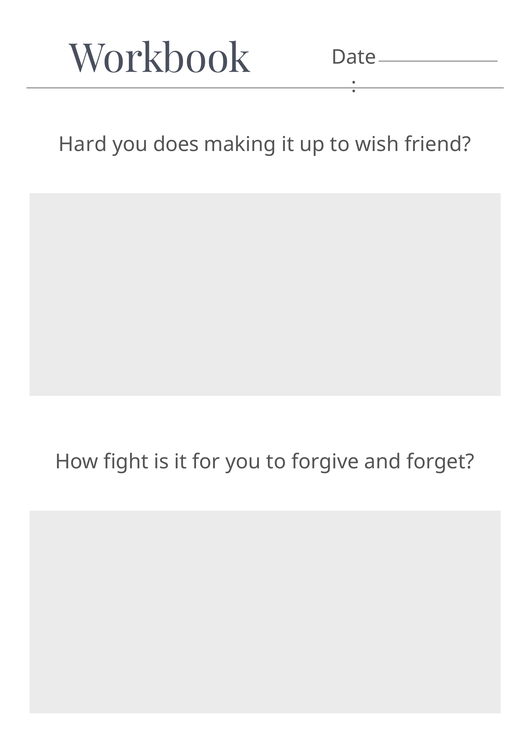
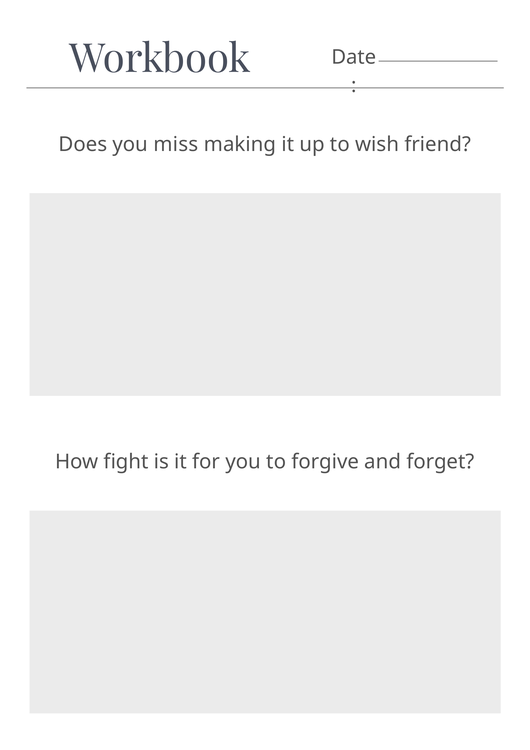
Hard: Hard -> Does (83, 144)
does: does -> miss (176, 144)
